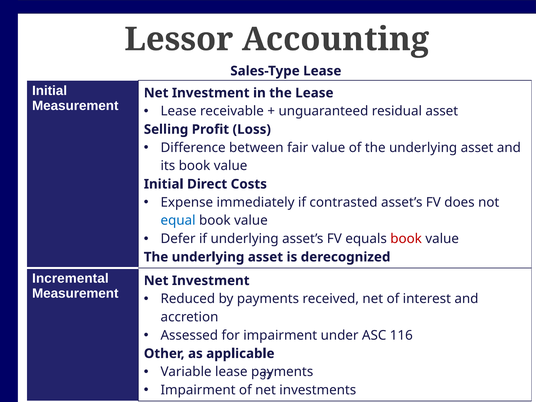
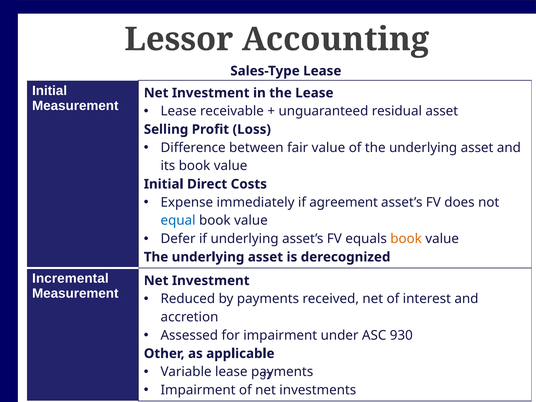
contrasted: contrasted -> agreement (344, 202)
book colour: red -> orange (406, 239)
116: 116 -> 930 (401, 335)
